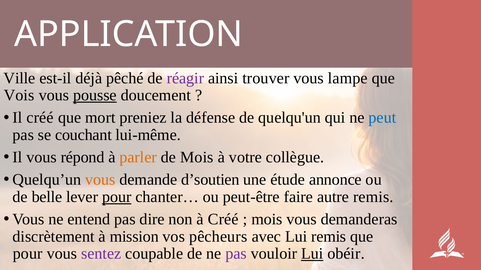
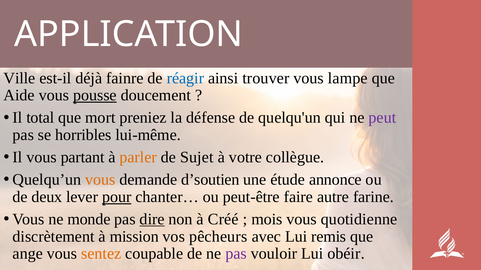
pêché: pêché -> fainre (125, 78)
réagir colour: purple -> blue (185, 78)
Vois: Vois -> Aide (19, 96)
Il créé: créé -> total (40, 118)
peut colour: blue -> purple (382, 118)
couchant: couchant -> horribles (83, 135)
répond: répond -> partant (83, 158)
de Mois: Mois -> Sujet (197, 158)
belle: belle -> deux (47, 197)
autre remis: remis -> farine (373, 197)
entend: entend -> monde (89, 220)
dire underline: none -> present (152, 220)
demanderas: demanderas -> quotidienne (359, 220)
pour: pour -> ange (28, 254)
sentez colour: purple -> orange (101, 254)
Lui underline: present -> none (312, 254)
